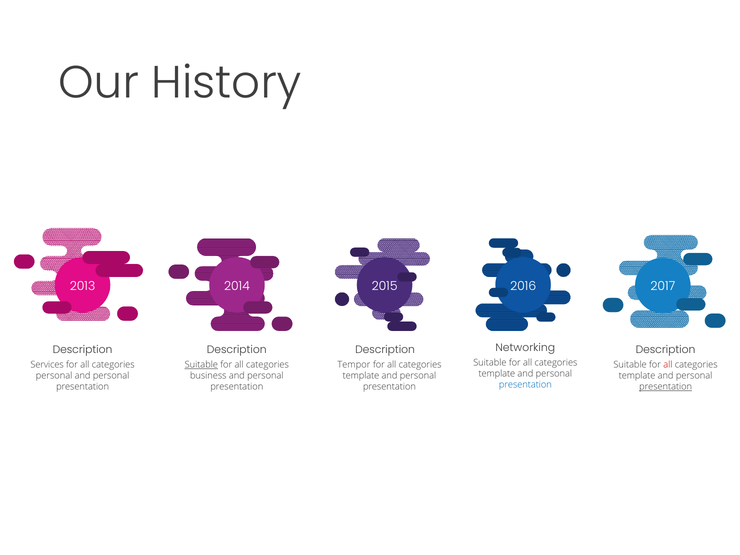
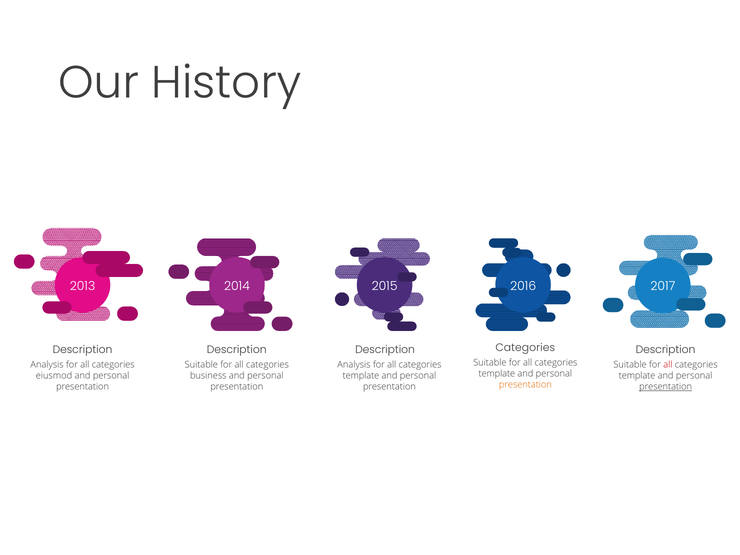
Networking: Networking -> Categories (525, 347)
Services: Services -> Analysis (47, 365)
Suitable underline: present -> none (201, 365)
Tempor: Tempor -> Analysis (354, 365)
personal: personal -> eiusmod (54, 376)
presentation colour: blue -> orange (525, 385)
